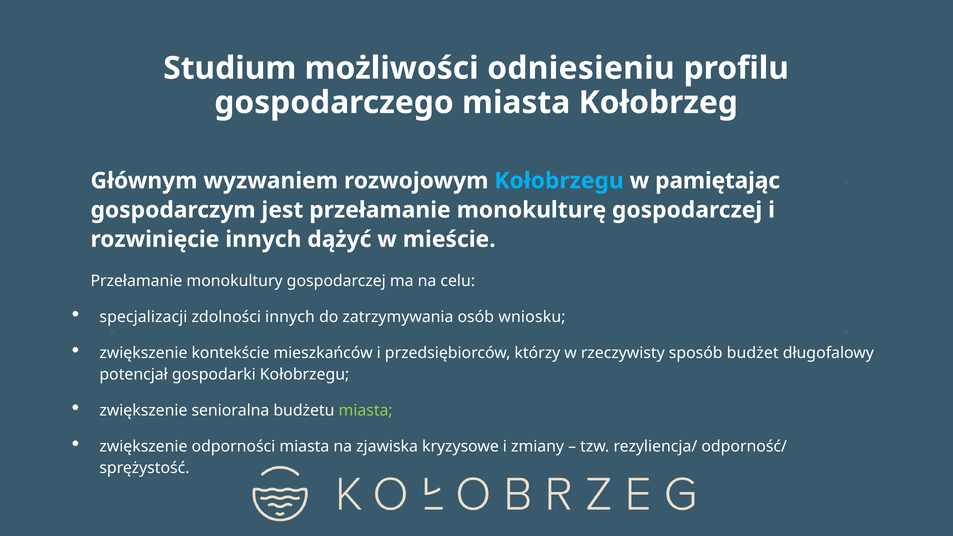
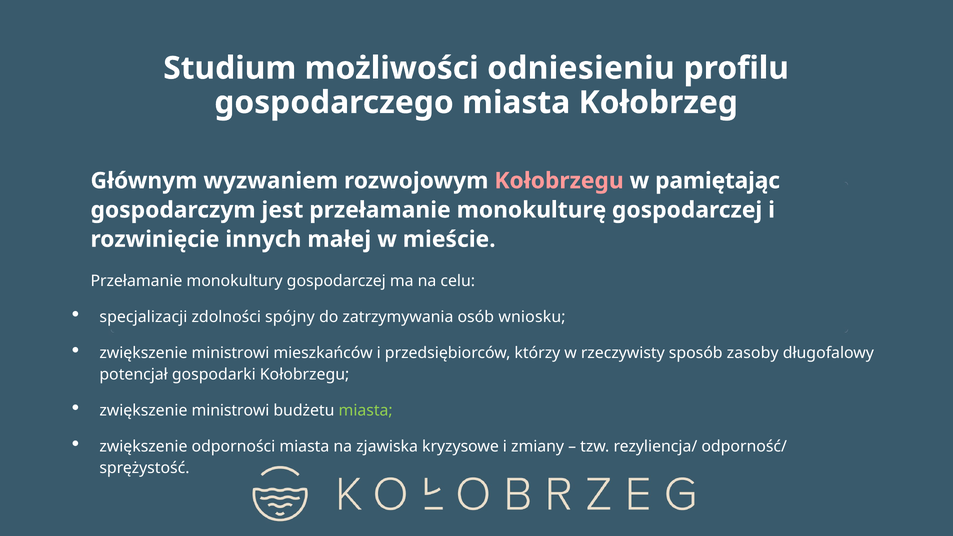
Kołobrzegu colour: light blue -> pink (559, 181)
dążyć: dążyć -> małej (339, 239)
zdolności innych: innych -> spójny (290, 317)
kontekście: kontekście -> ministrowi (230, 353)
budżet: budżet -> zasoby (753, 353)
senioralna: senioralna -> ministrowi (230, 411)
